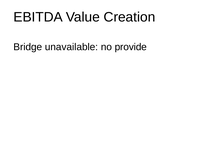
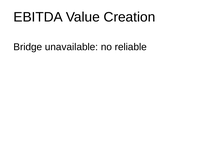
provide: provide -> reliable (131, 47)
